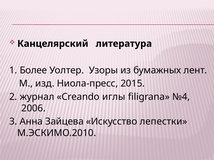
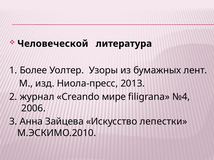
Канцелярский: Канцелярский -> Человеческой (53, 44)
2015: 2015 -> 2013 (133, 84)
иглы: иглы -> мире (114, 97)
